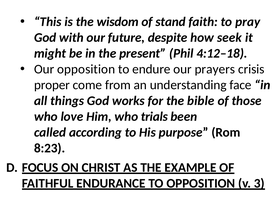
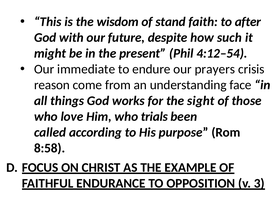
pray: pray -> after (248, 22)
seek: seek -> such (229, 38)
4:12–18: 4:12–18 -> 4:12–54 (222, 53)
Our opposition: opposition -> immediate (86, 69)
proper: proper -> reason (52, 85)
bible: bible -> sight (201, 101)
8:23: 8:23 -> 8:58 (50, 148)
